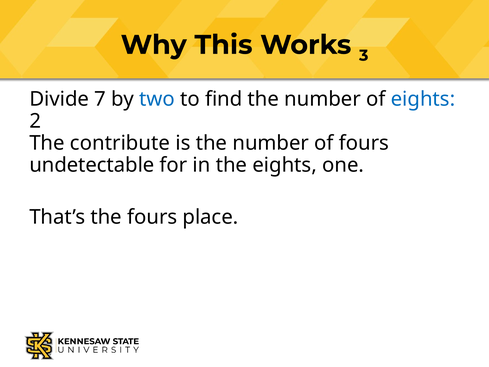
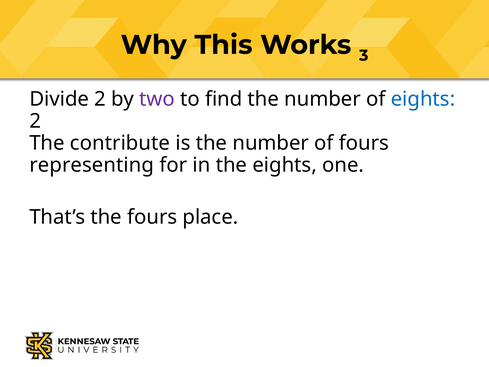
Divide 7: 7 -> 2 (100, 99)
two colour: blue -> purple (157, 99)
undetectable: undetectable -> representing (92, 165)
